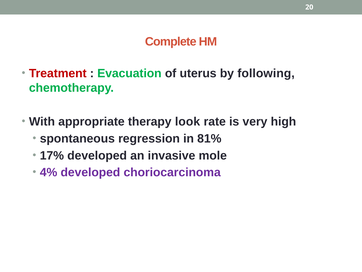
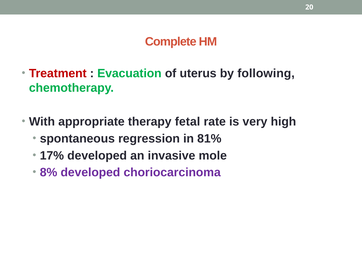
look: look -> fetal (188, 122)
4%: 4% -> 8% (49, 172)
